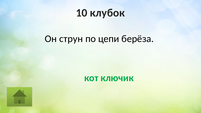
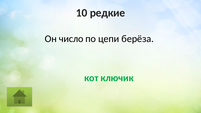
клубок: клубок -> редкие (108, 13)
струн: струн -> число (71, 39)
